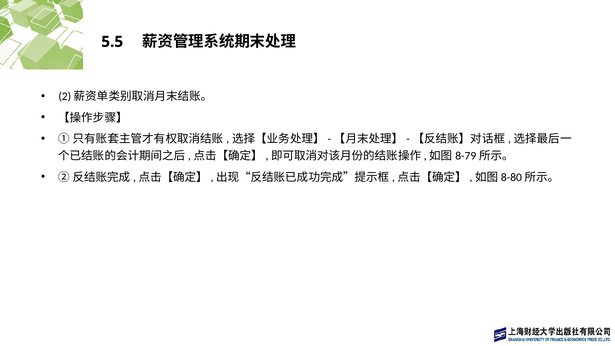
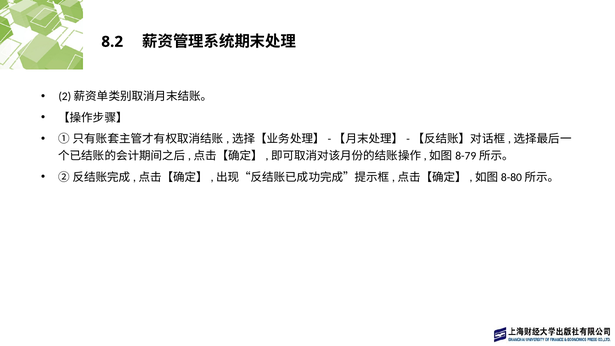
5.5: 5.5 -> 8.2 (112, 42)
